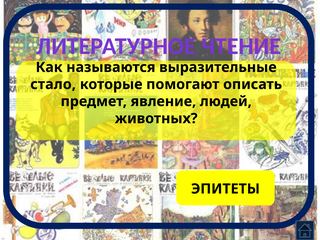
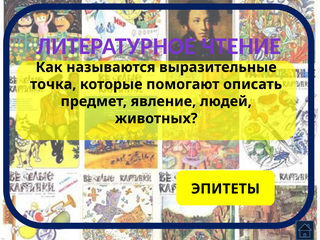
стало: стало -> точка (53, 84)
